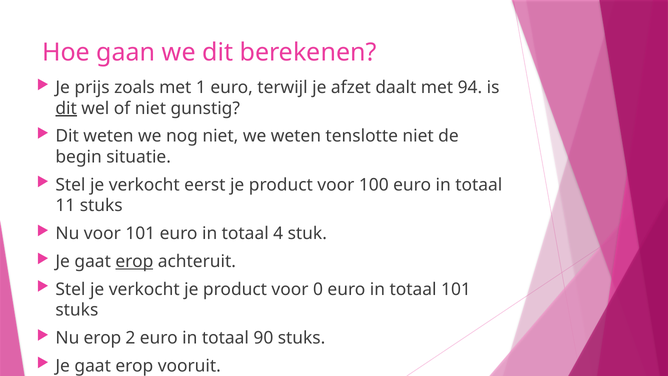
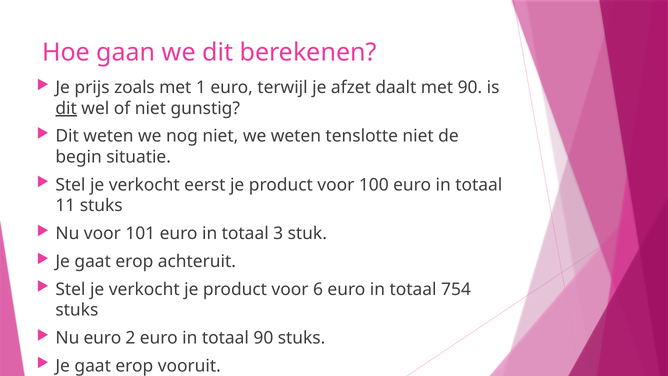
met 94: 94 -> 90 (470, 87)
4: 4 -> 3 (278, 233)
erop underline: present -> none (134, 261)
0: 0 -> 6 (318, 289)
totaal 101: 101 -> 754 (456, 289)
Nu erop: erop -> euro (102, 338)
